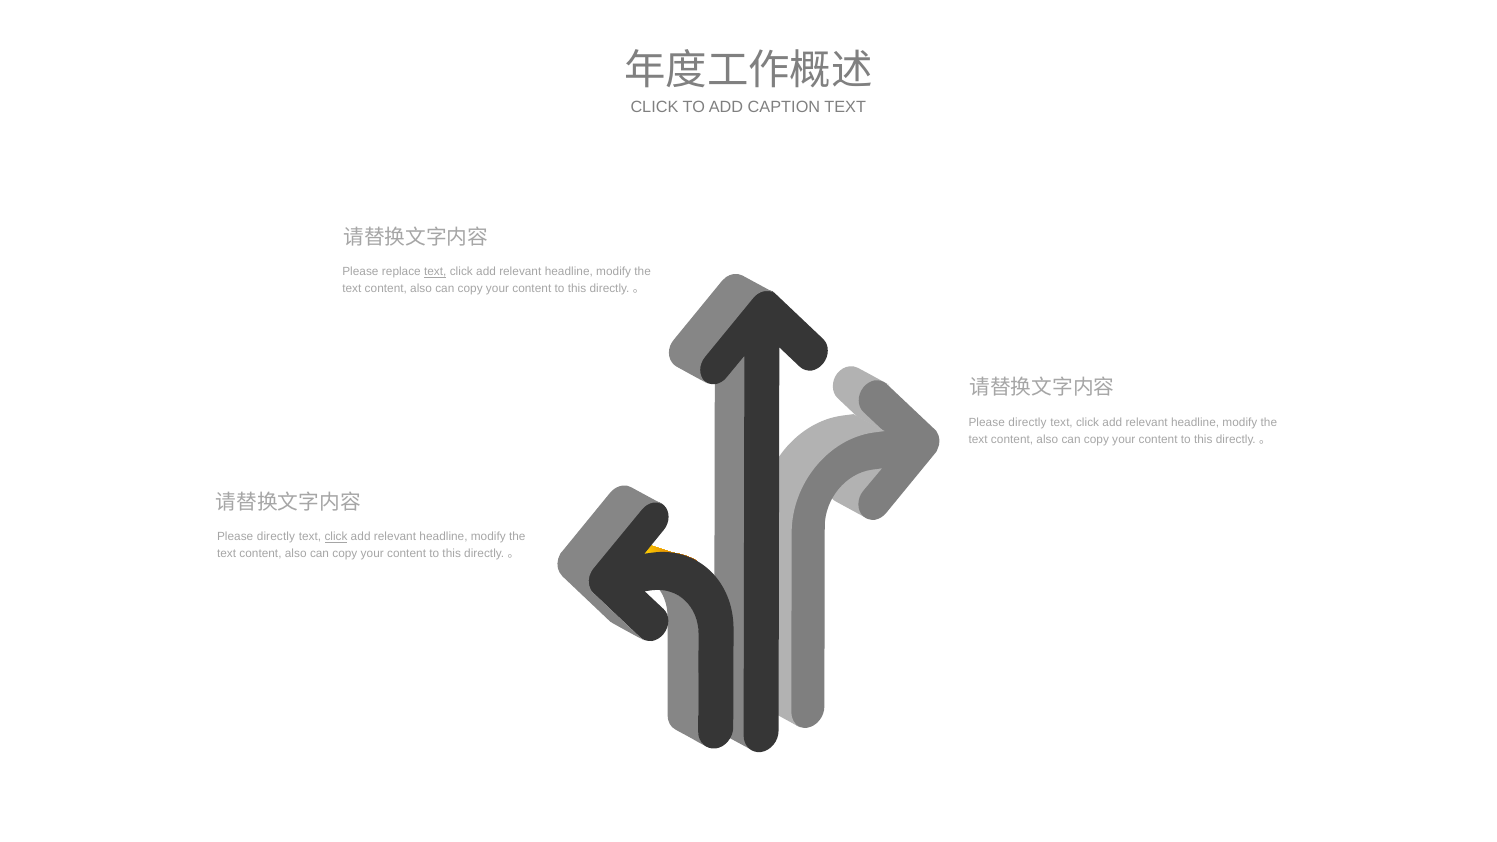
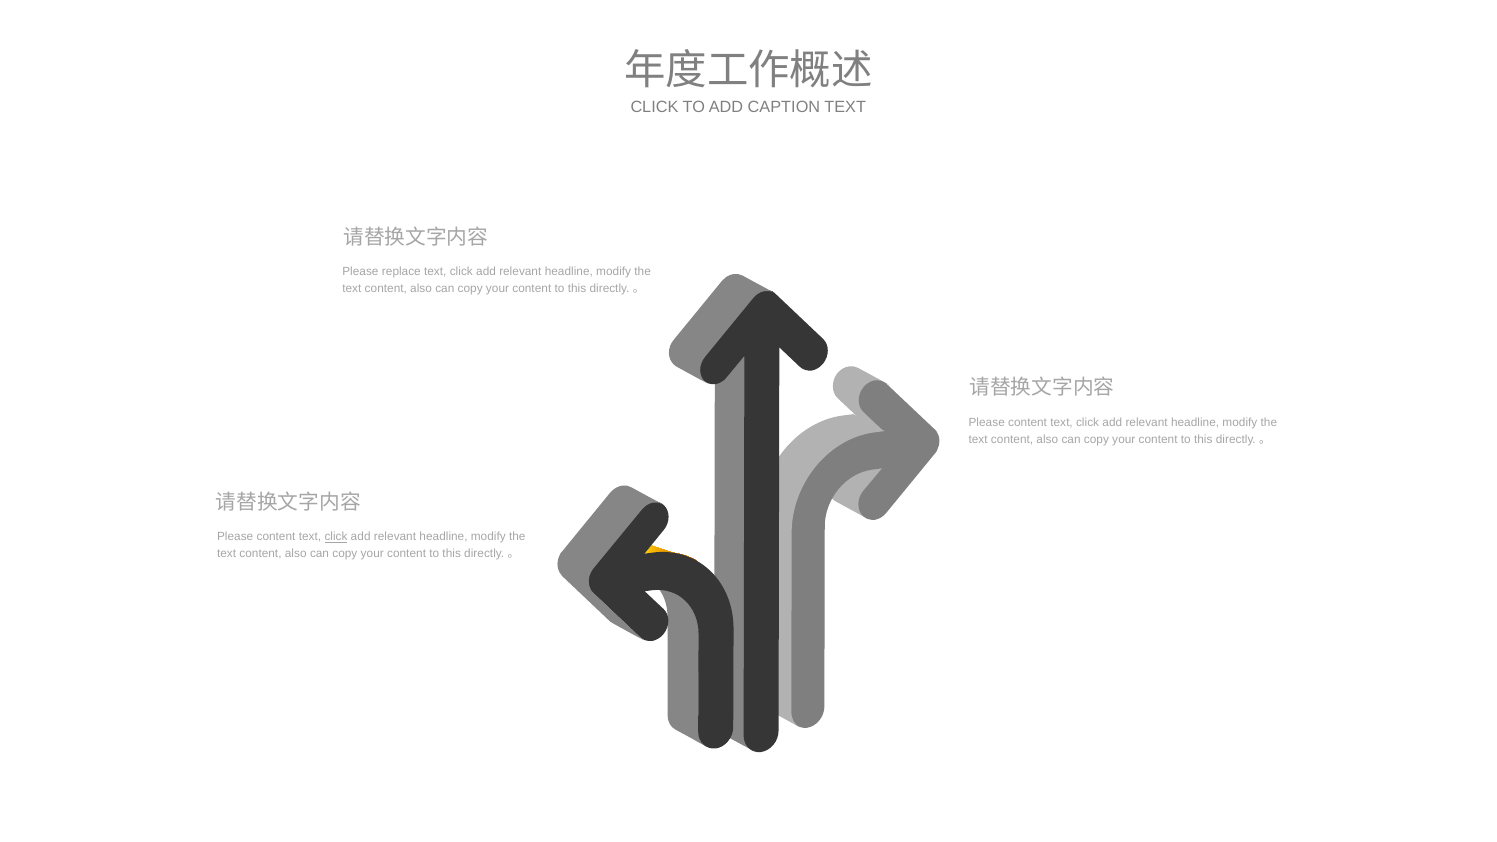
text underline: present -> none (435, 272)
directly: directly -> content (1028, 422)
directly: directly -> content (276, 537)
